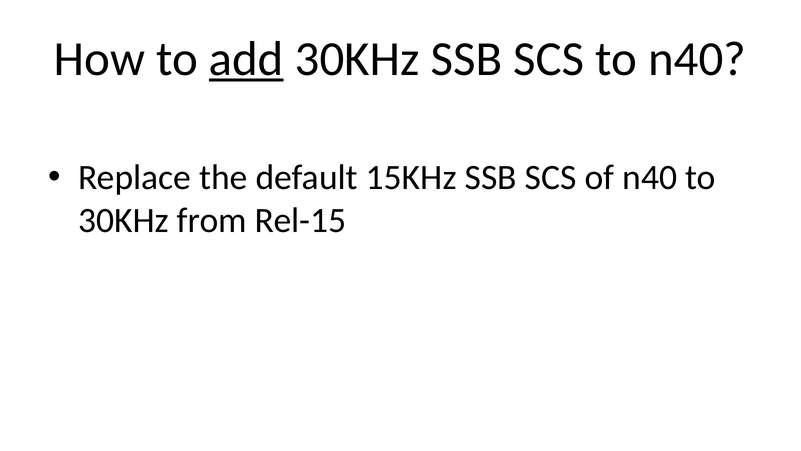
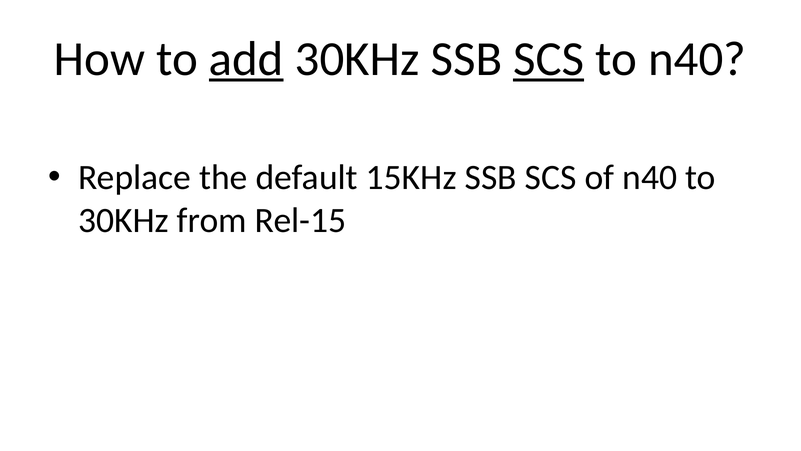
SCS underline: none -> present (549, 59)
